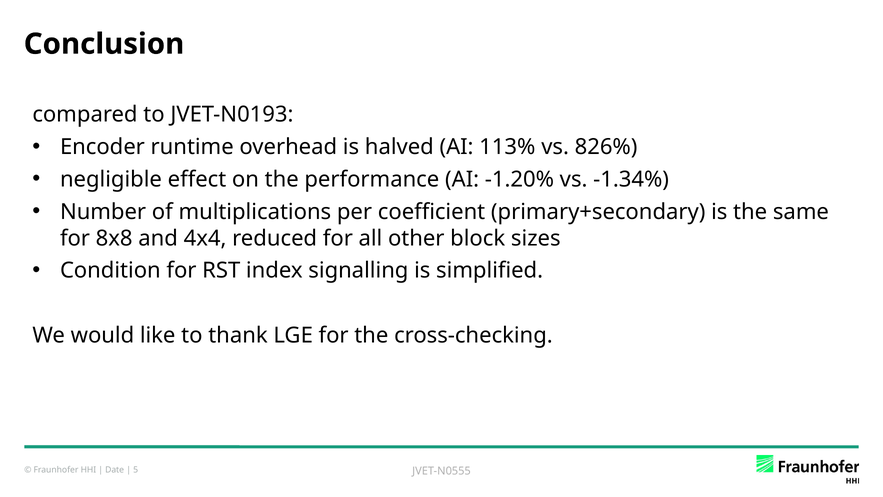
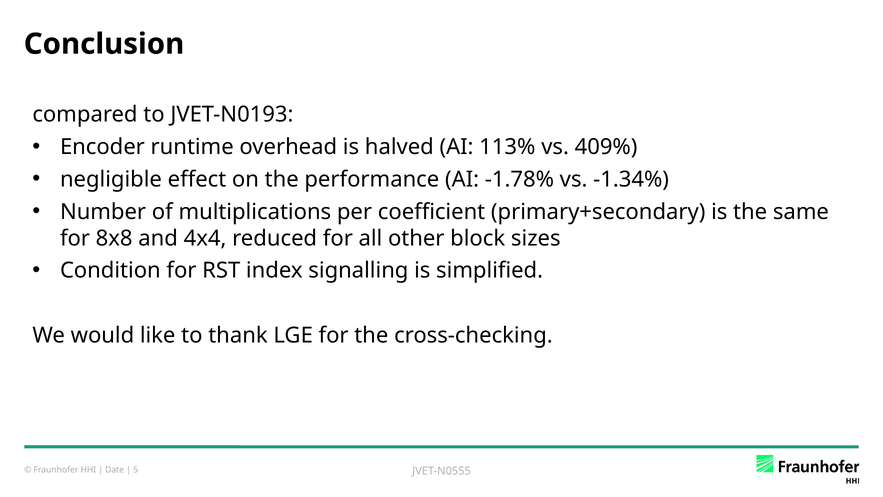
826%: 826% -> 409% (606, 147)
-1.20%: -1.20% -> -1.78% (519, 179)
